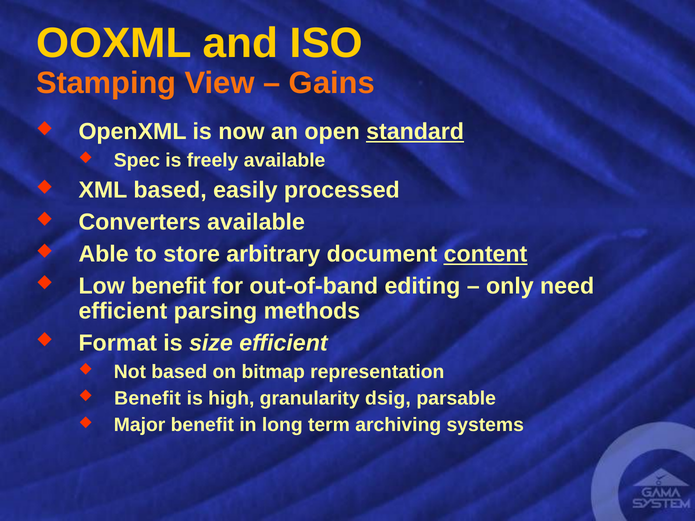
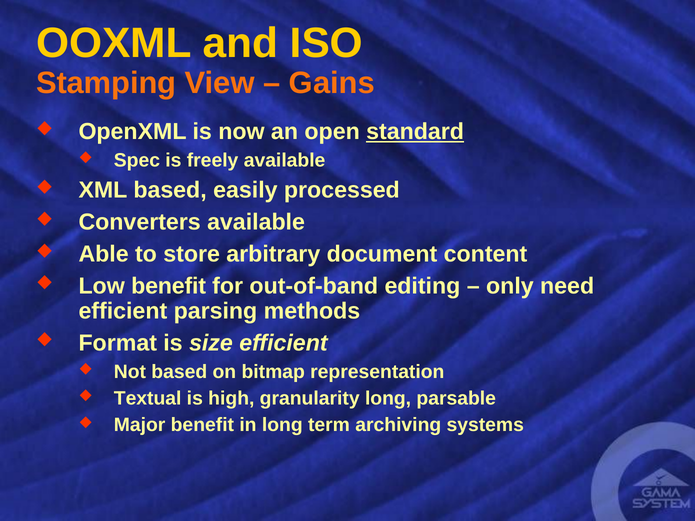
content underline: present -> none (486, 254)
Benefit: Benefit -> Textual (148, 399)
granularity dsig: dsig -> long (388, 399)
